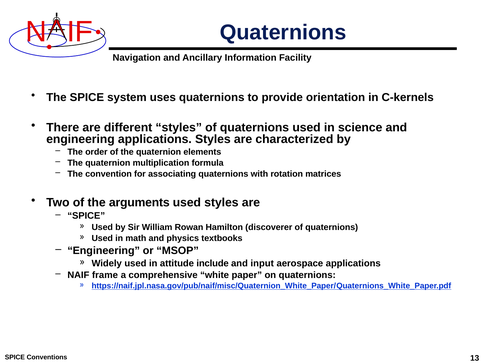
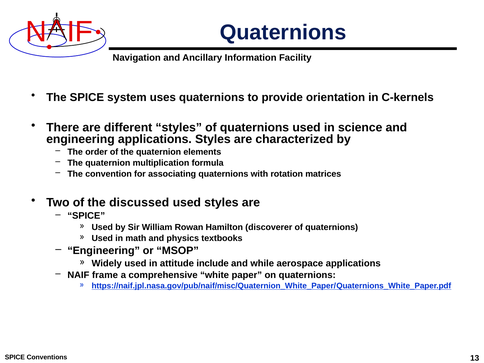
arguments: arguments -> discussed (139, 203)
input: input -> while (262, 263)
